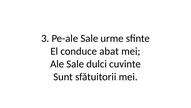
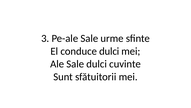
conduce abat: abat -> dulci (109, 51)
